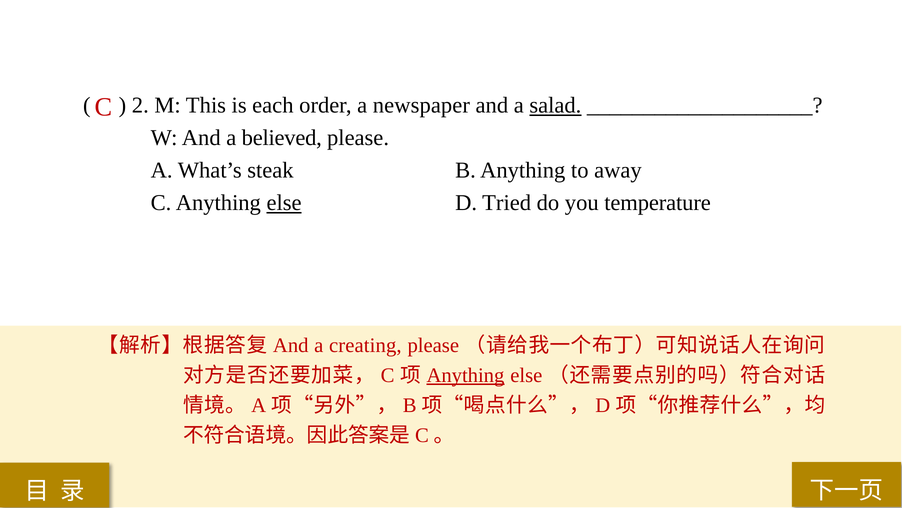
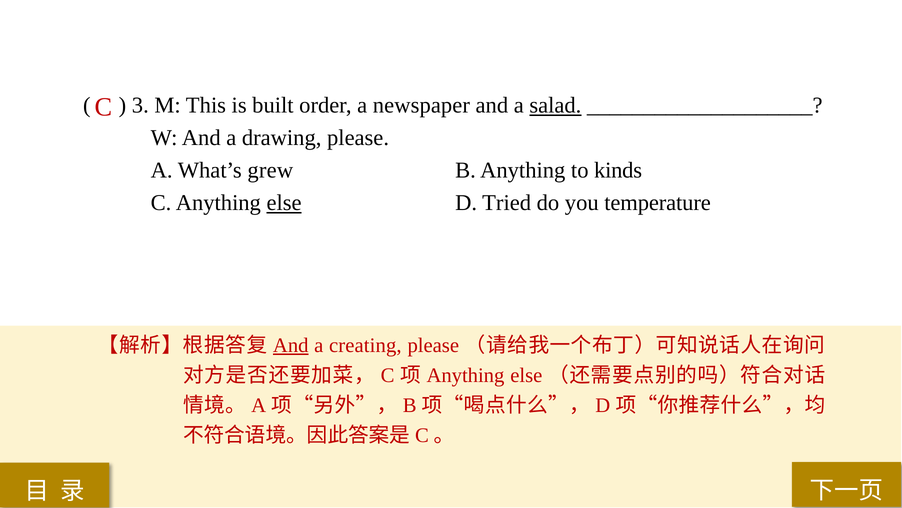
2: 2 -> 3 (140, 105)
each: each -> built (273, 105)
believed: believed -> drawing (282, 138)
steak: steak -> grew (270, 170)
away: away -> kinds (618, 170)
And underline: none -> present (291, 345)
Anything underline: present -> none (465, 375)
